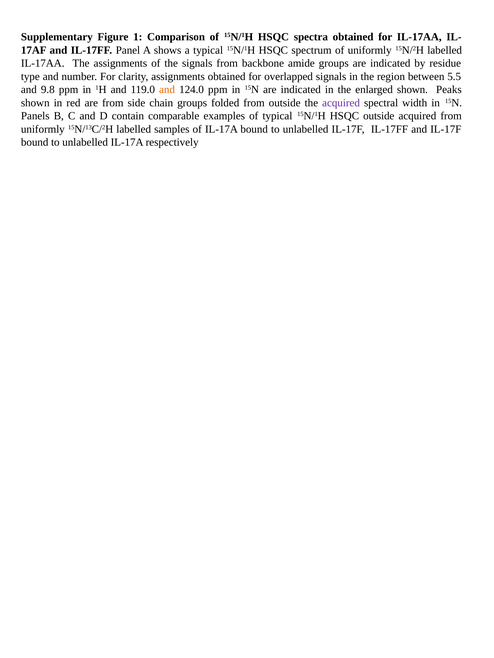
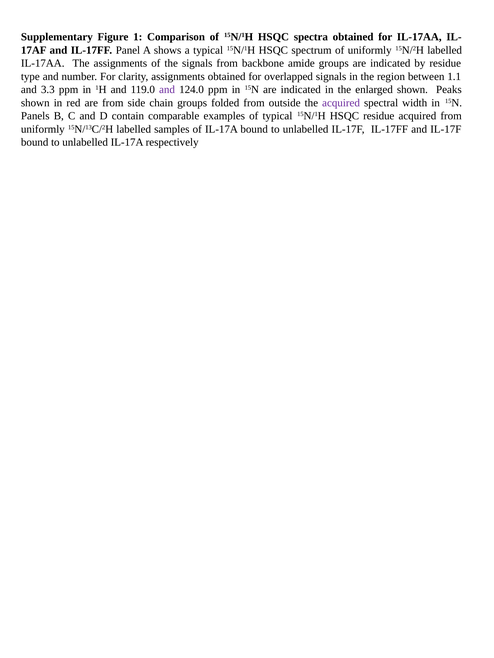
5.5: 5.5 -> 1.1 (454, 77)
9.8: 9.8 -> 3.3 (48, 90)
and colour: orange -> purple (167, 90)
HSQC outside: outside -> residue (379, 116)
